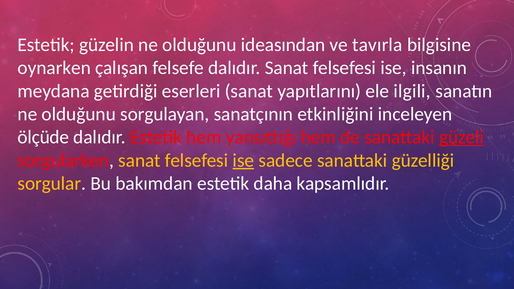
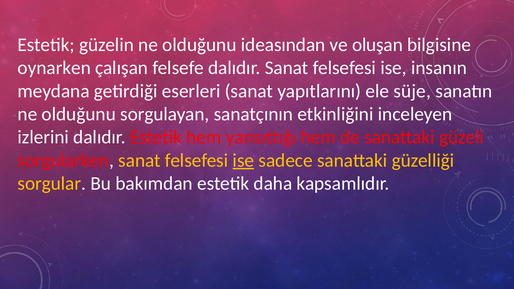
tavırla: tavırla -> oluşan (377, 45)
ilgili: ilgili -> süje (412, 91)
ölçüde: ölçüde -> izlerini (43, 137)
güzeli underline: present -> none (461, 137)
